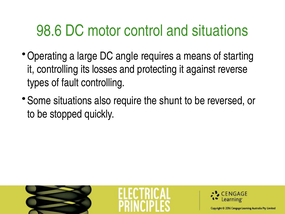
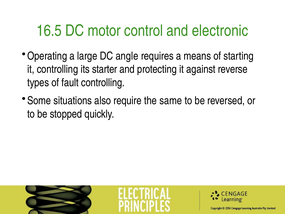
98.6: 98.6 -> 16.5 (49, 31)
and situations: situations -> electronic (220, 31)
losses: losses -> starter (105, 69)
shunt: shunt -> same (171, 101)
